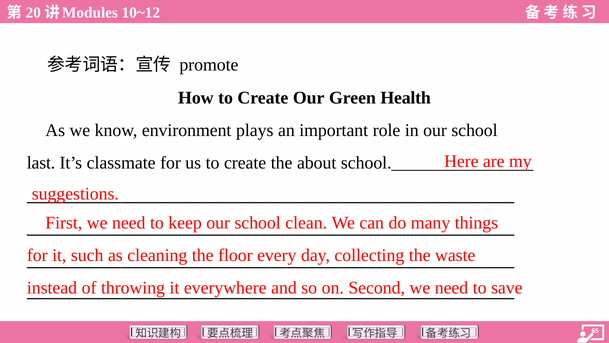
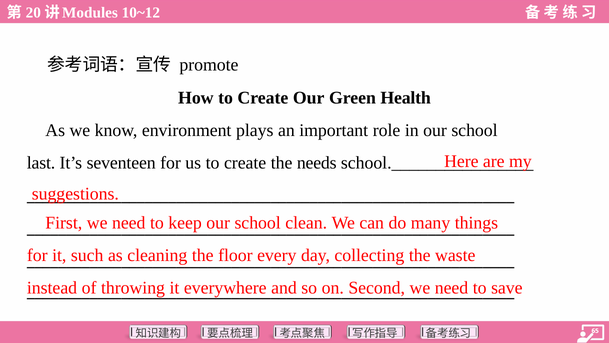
classmate: classmate -> seventeen (121, 162)
about: about -> needs (317, 162)
